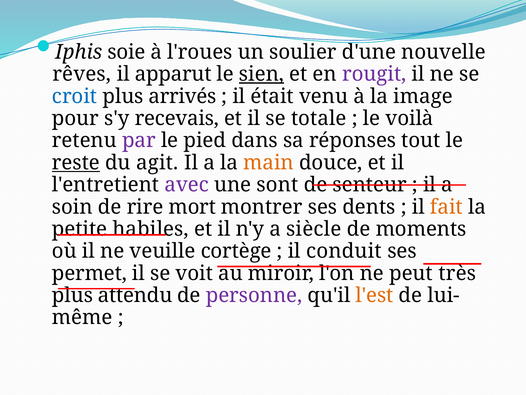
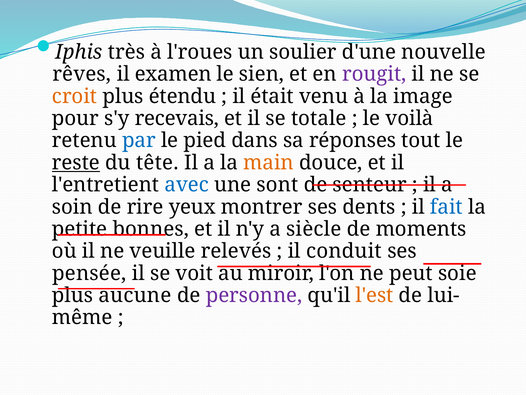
soie: soie -> très (126, 52)
apparut: apparut -> examen (173, 74)
sien underline: present -> none (261, 74)
croit colour: blue -> orange (75, 96)
arrivés: arrivés -> étendu (182, 96)
par colour: purple -> blue (139, 140)
agit: agit -> tête (157, 162)
avec colour: purple -> blue (187, 185)
mort: mort -> yeux (192, 207)
fait colour: orange -> blue (446, 207)
habiles: habiles -> bonnes (151, 229)
cortège: cortège -> relevés (236, 251)
permet: permet -> pensée (89, 273)
très: très -> soie (457, 273)
attendu: attendu -> aucune (135, 295)
